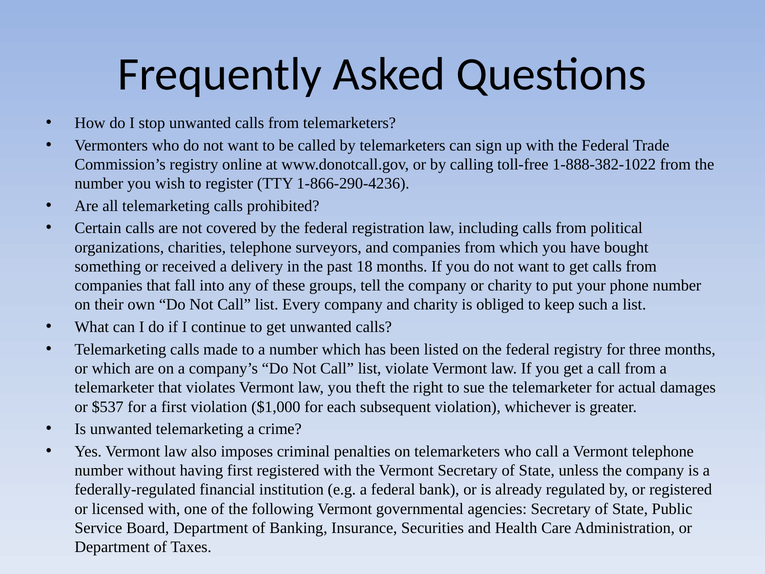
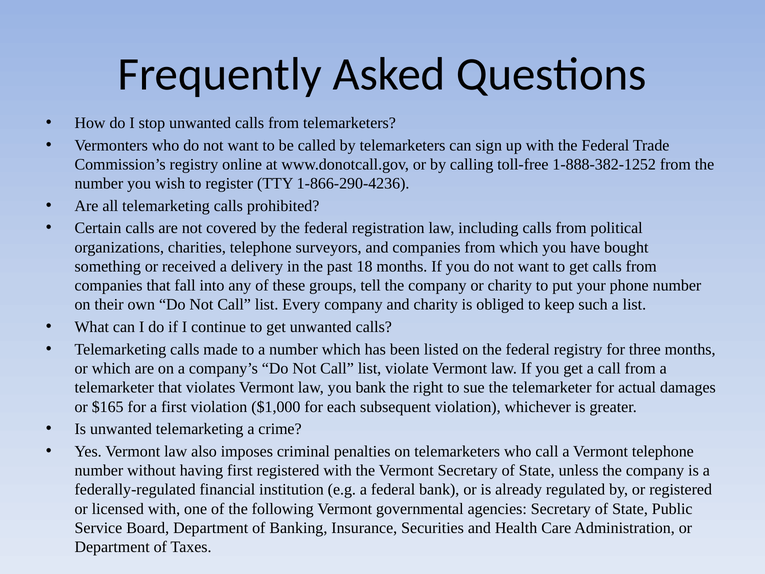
1-888-382-1022: 1-888-382-1022 -> 1-888-382-1252 (604, 164)
you theft: theft -> bank (371, 387)
$537: $537 -> $165 (108, 407)
